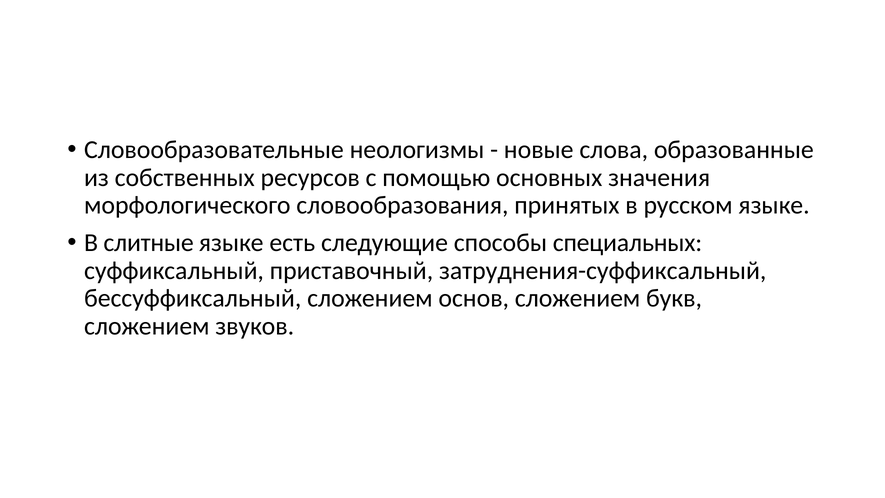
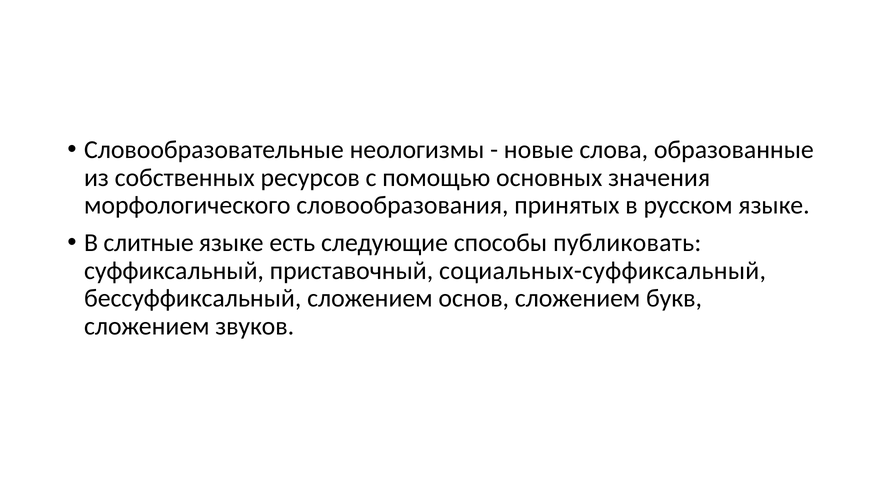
специальных: специальных -> публиковать (627, 243)
затруднения-суффиксальный: затруднения-суффиксальный -> социальных-суффиксальный (603, 270)
